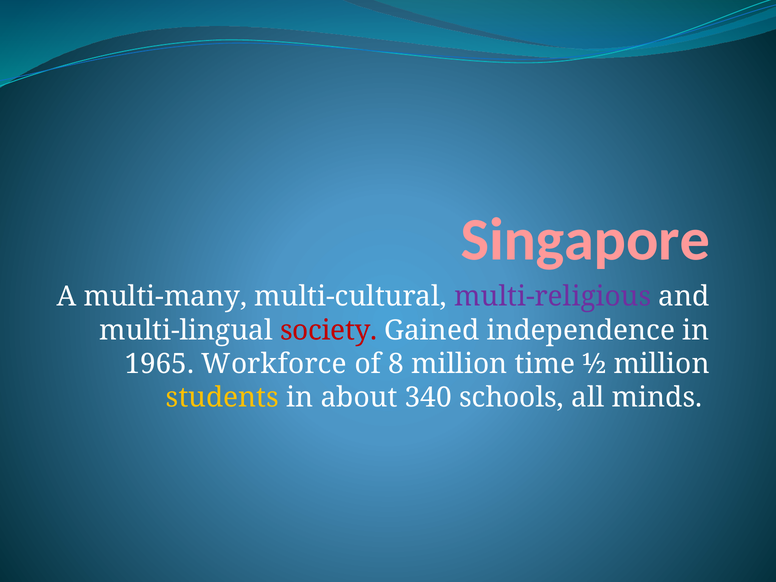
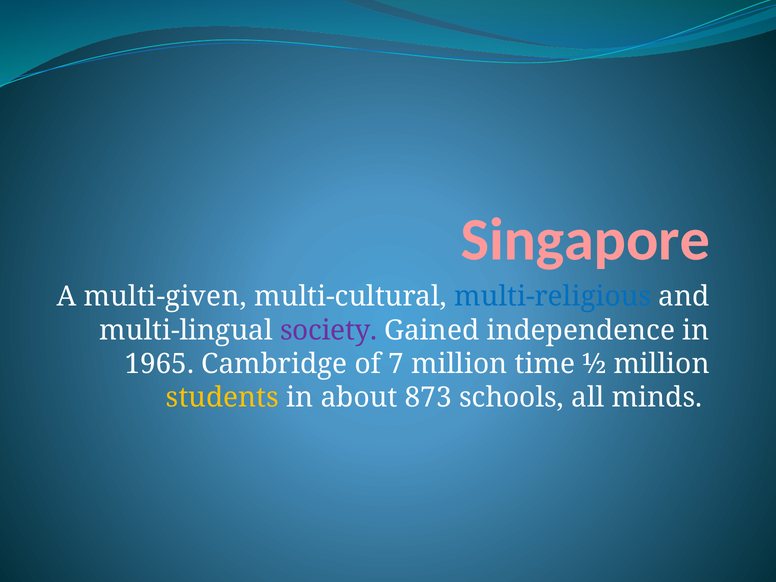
multi-many: multi-many -> multi-given (165, 297)
multi-religious colour: purple -> blue (553, 297)
society colour: red -> purple (329, 330)
Workforce: Workforce -> Cambridge (274, 364)
8: 8 -> 7 (396, 364)
340: 340 -> 873 (428, 397)
